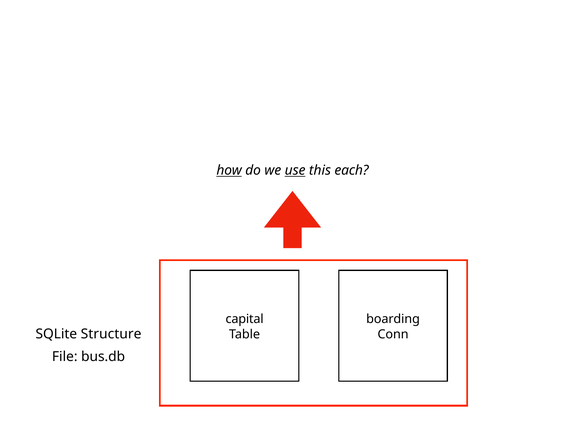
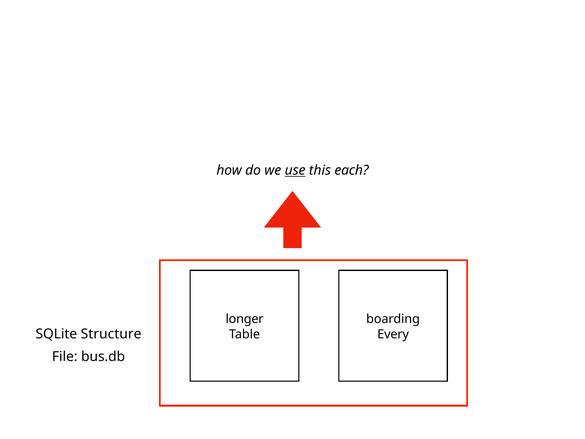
how underline: present -> none (229, 170)
capital: capital -> longer (245, 319)
Conn: Conn -> Every (393, 334)
